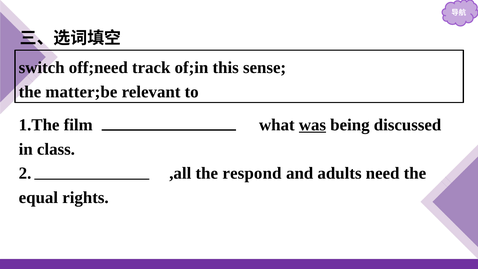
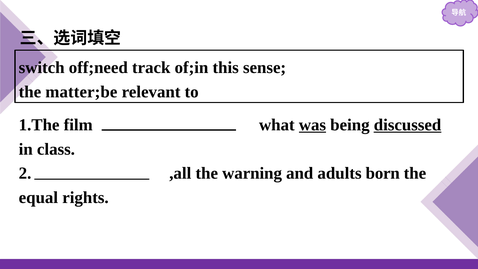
discussed underline: none -> present (408, 125)
respond: respond -> warning (252, 173)
need: need -> born (383, 173)
